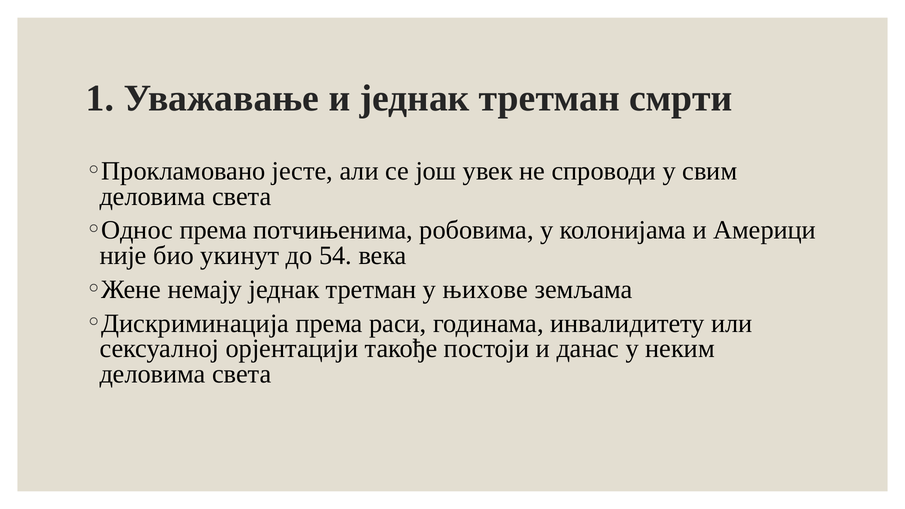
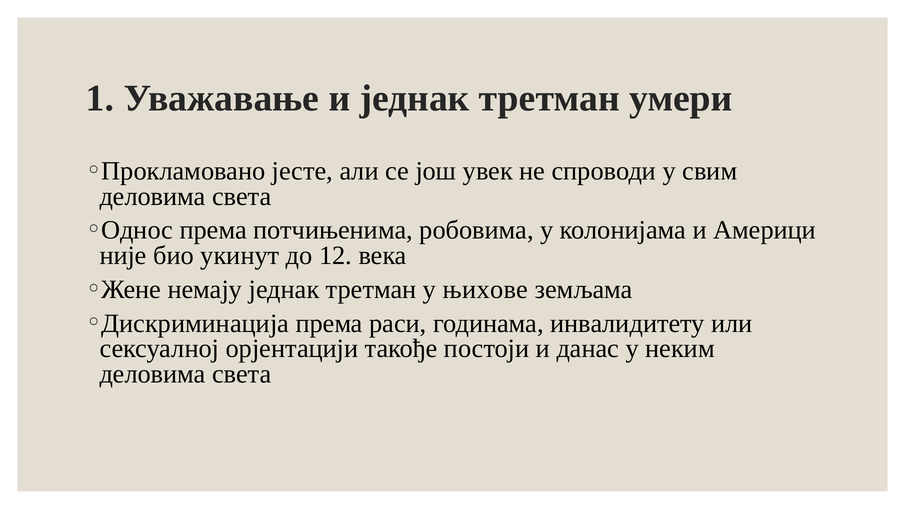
смрти: смрти -> умери (681, 98)
54: 54 -> 12 (335, 256)
